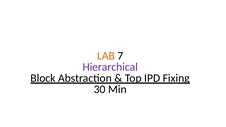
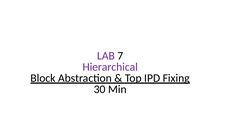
LAB colour: orange -> purple (106, 56)
